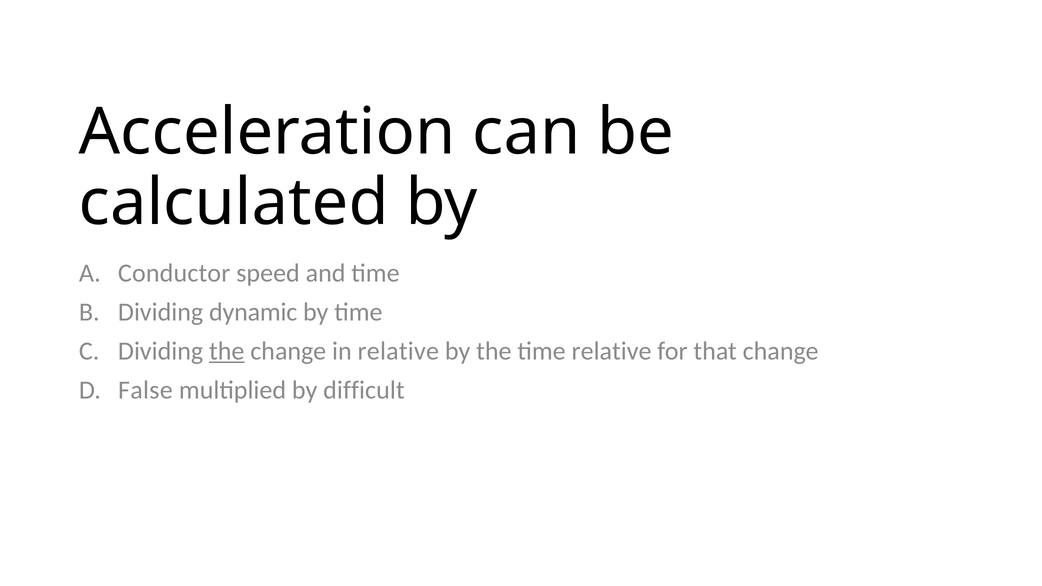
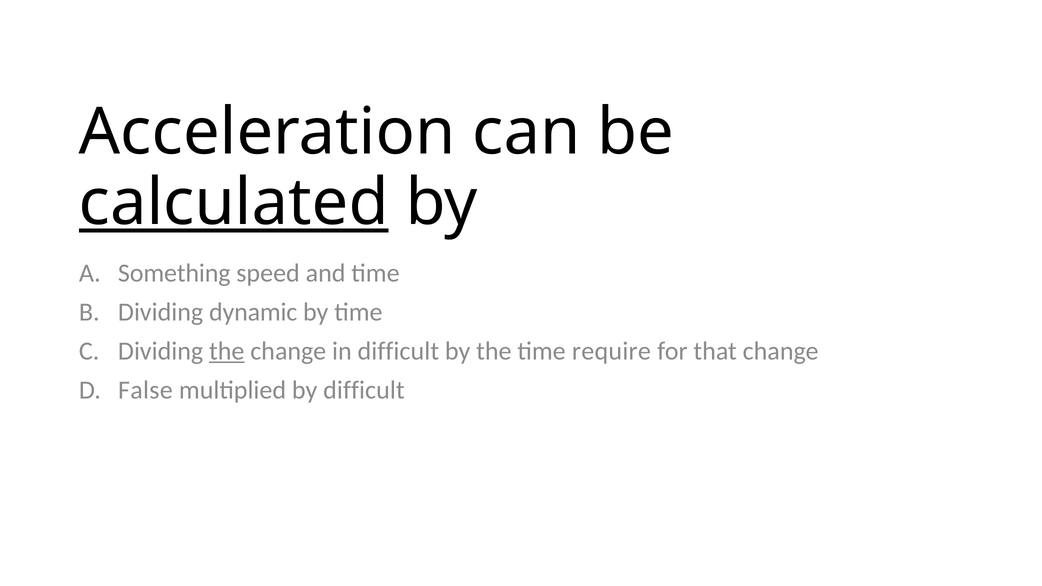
calculated underline: none -> present (234, 203)
Conductor: Conductor -> Something (174, 273)
in relative: relative -> difficult (398, 351)
time relative: relative -> require (611, 351)
